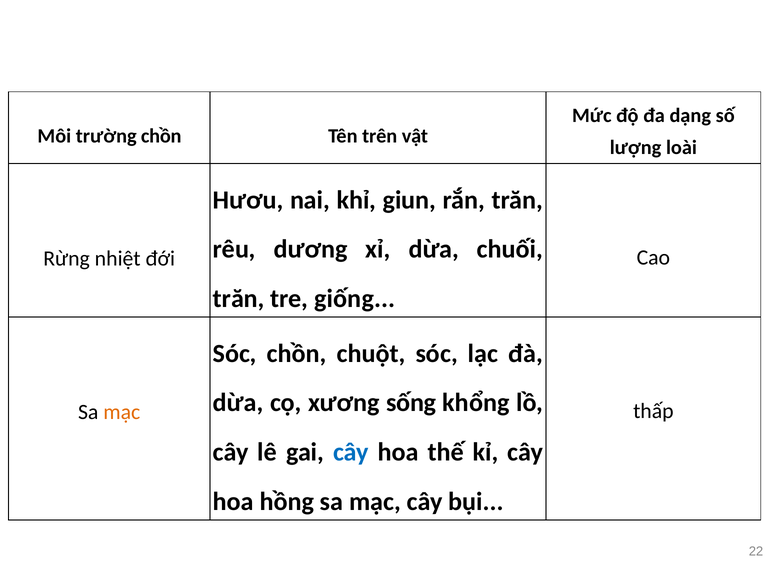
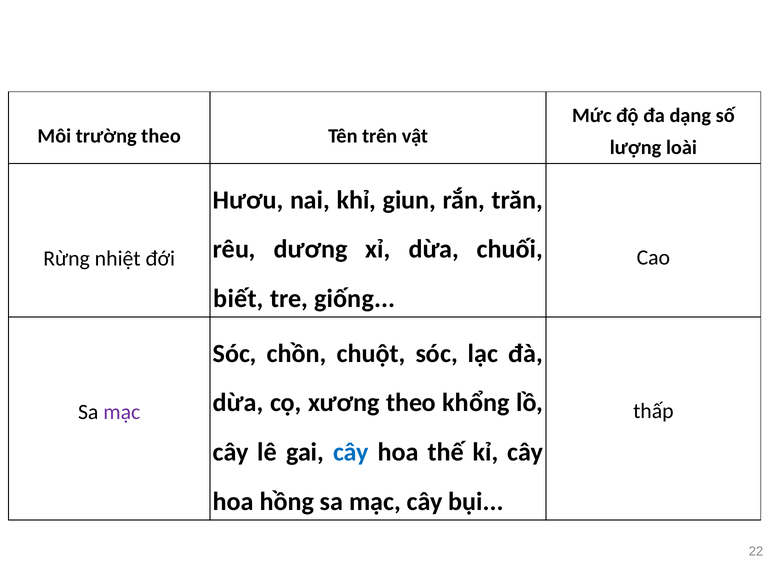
trường chồn: chồn -> theo (161, 136)
trăn: trăn -> biết (238, 299)
xương sống: sống -> theo (411, 403)
mạc colour: orange -> purple (122, 412)
